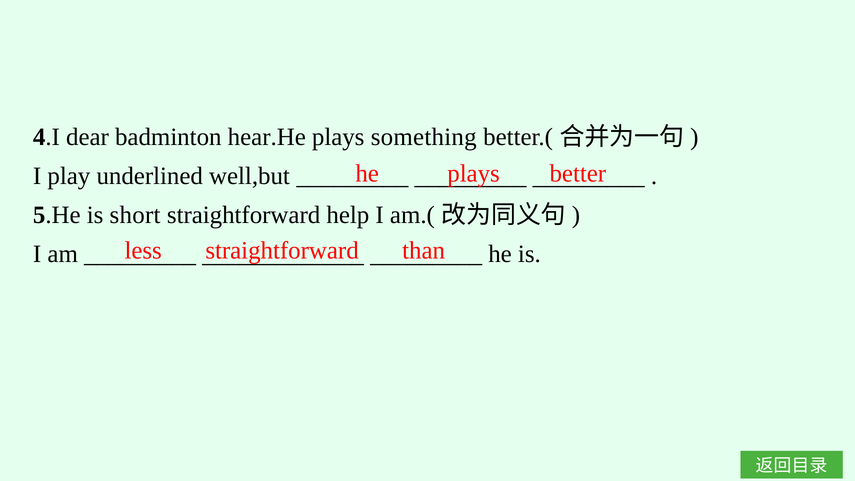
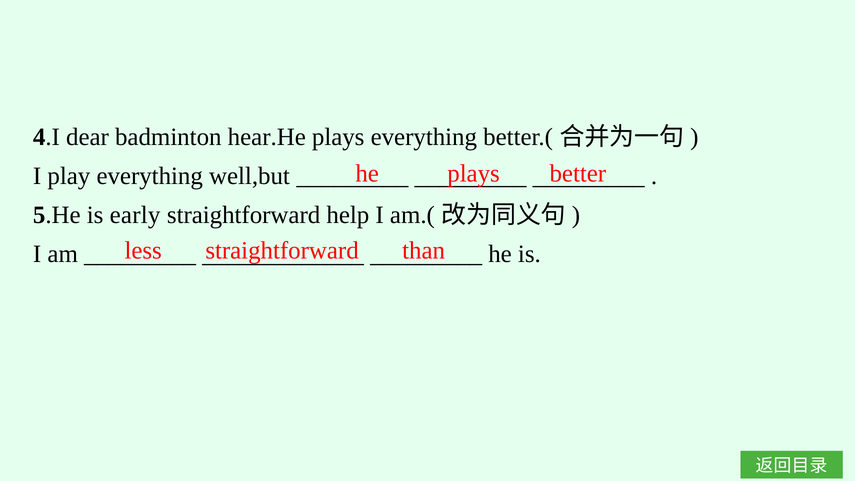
plays something: something -> everything (424, 137)
play underlined: underlined -> everything (150, 176)
short: short -> early (135, 215)
